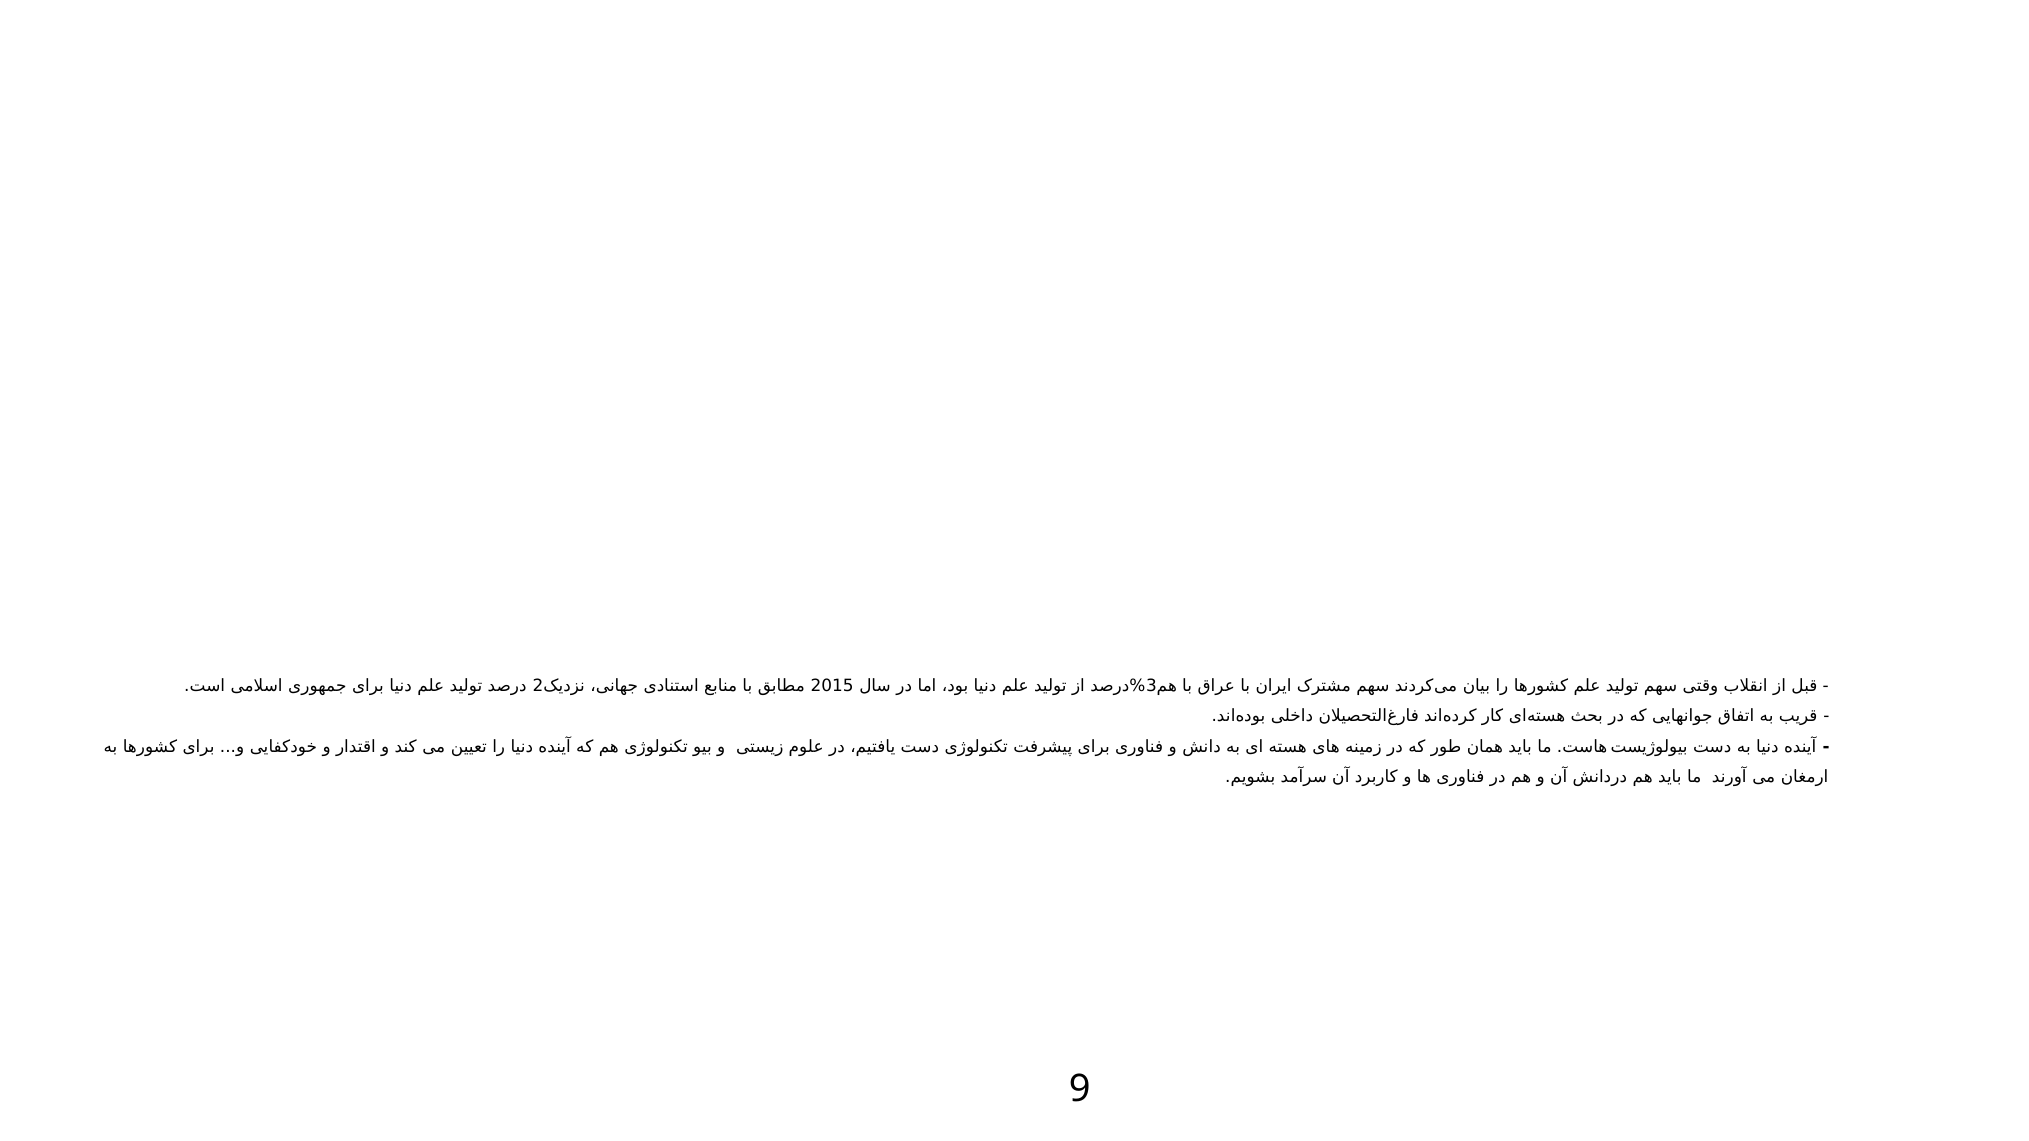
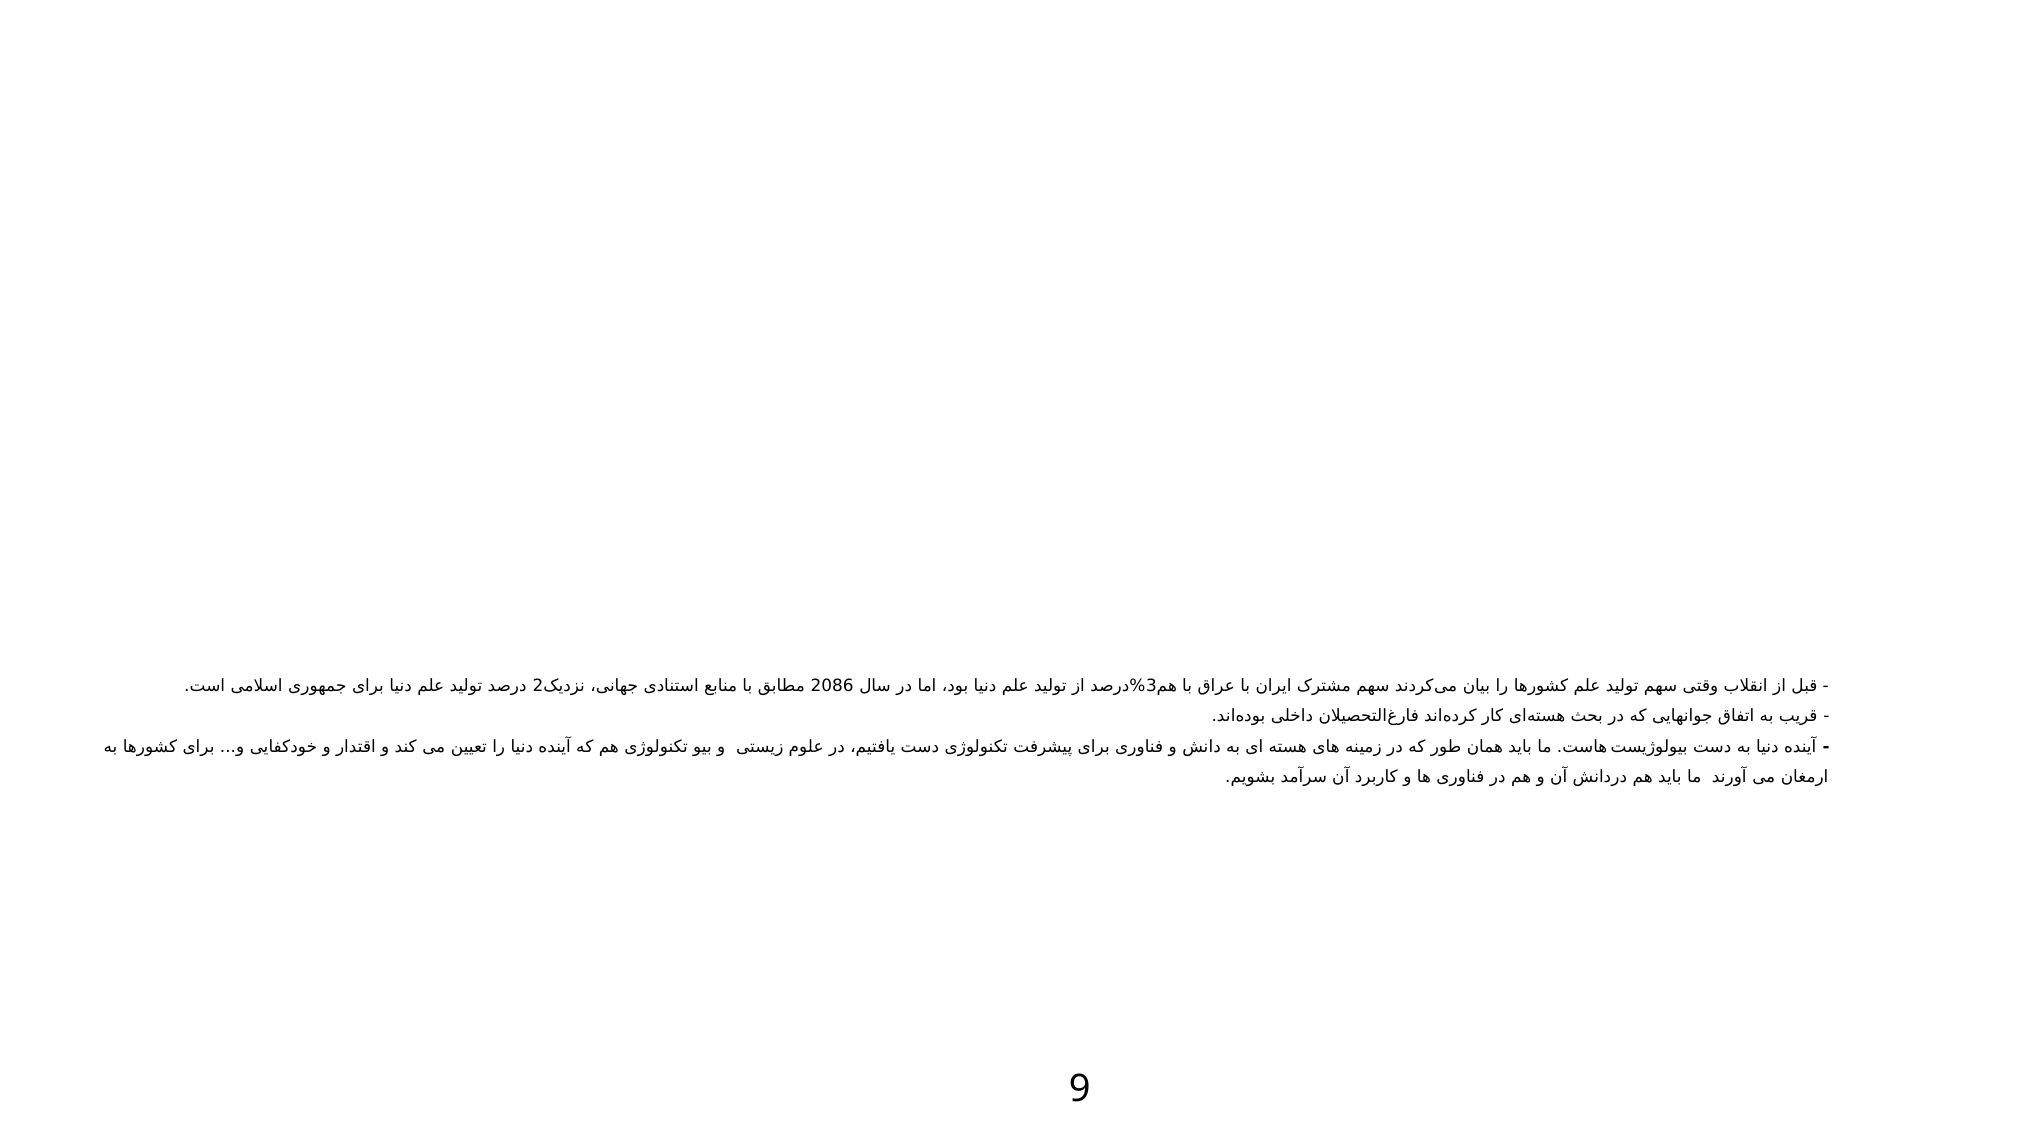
2015: 2015 -> 2086 (832, 686)
